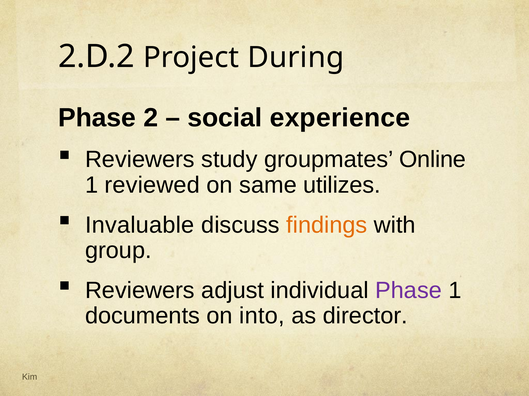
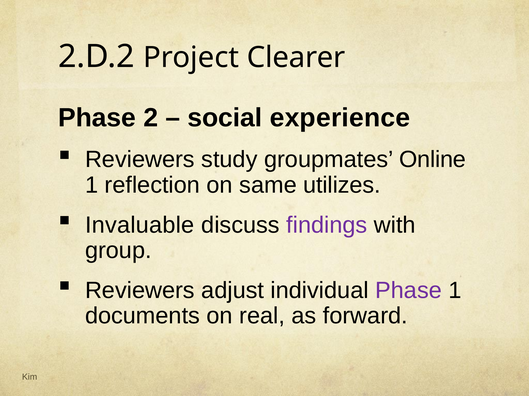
During: During -> Clearer (296, 57)
reviewed: reviewed -> reflection (152, 185)
findings colour: orange -> purple (327, 225)
into: into -> real (262, 316)
director: director -> forward (365, 316)
